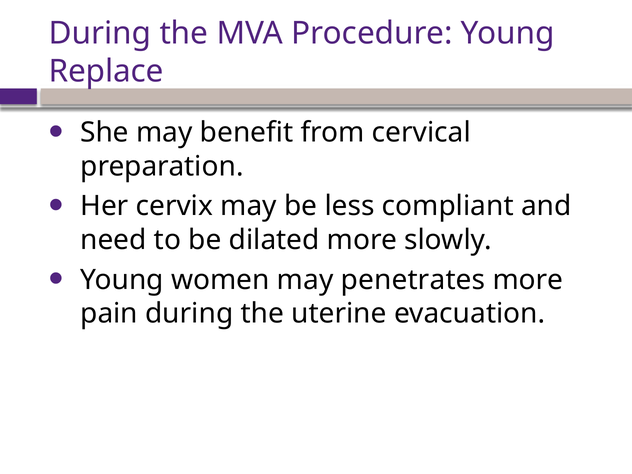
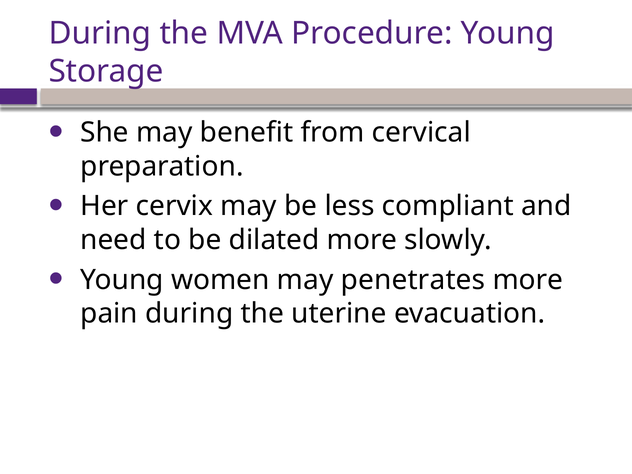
Replace: Replace -> Storage (106, 71)
